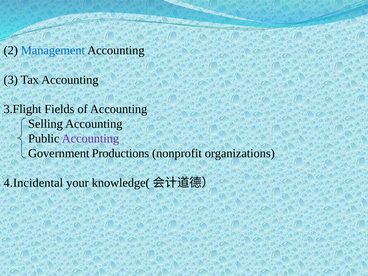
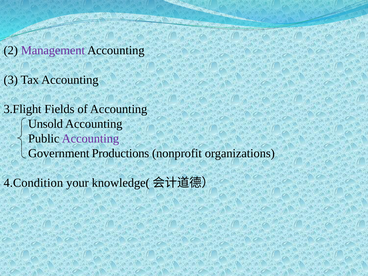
Management colour: blue -> purple (53, 50)
Selling: Selling -> Unsold (46, 124)
4.Incidental: 4.Incidental -> 4.Condition (33, 183)
